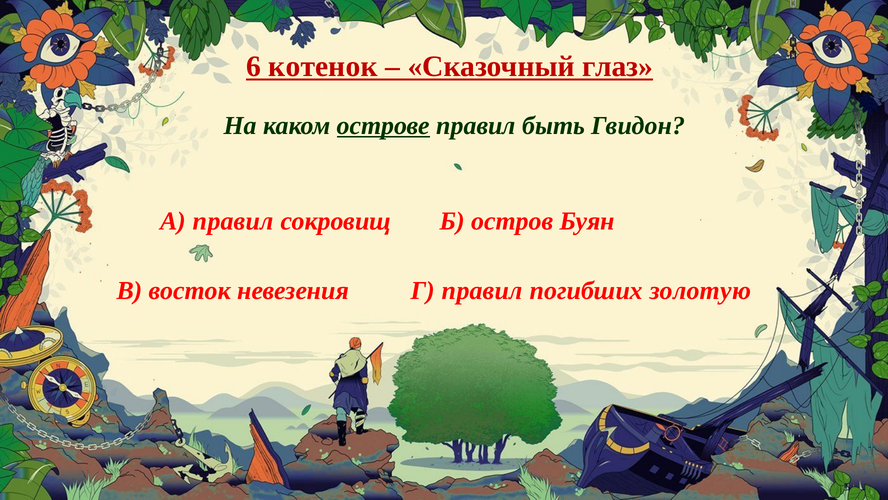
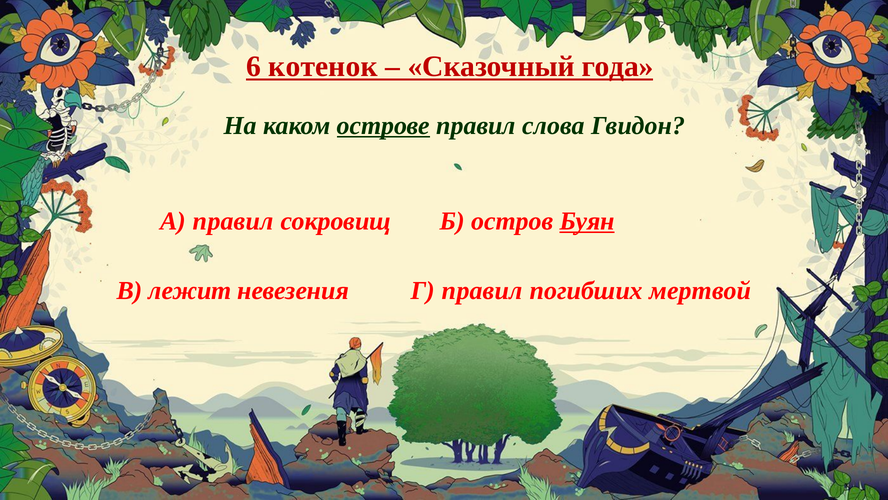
глаз: глаз -> года (618, 66)
быть: быть -> слова (554, 126)
Буян underline: none -> present (587, 221)
восток: восток -> лежит (190, 290)
золотую: золотую -> мертвой (700, 290)
